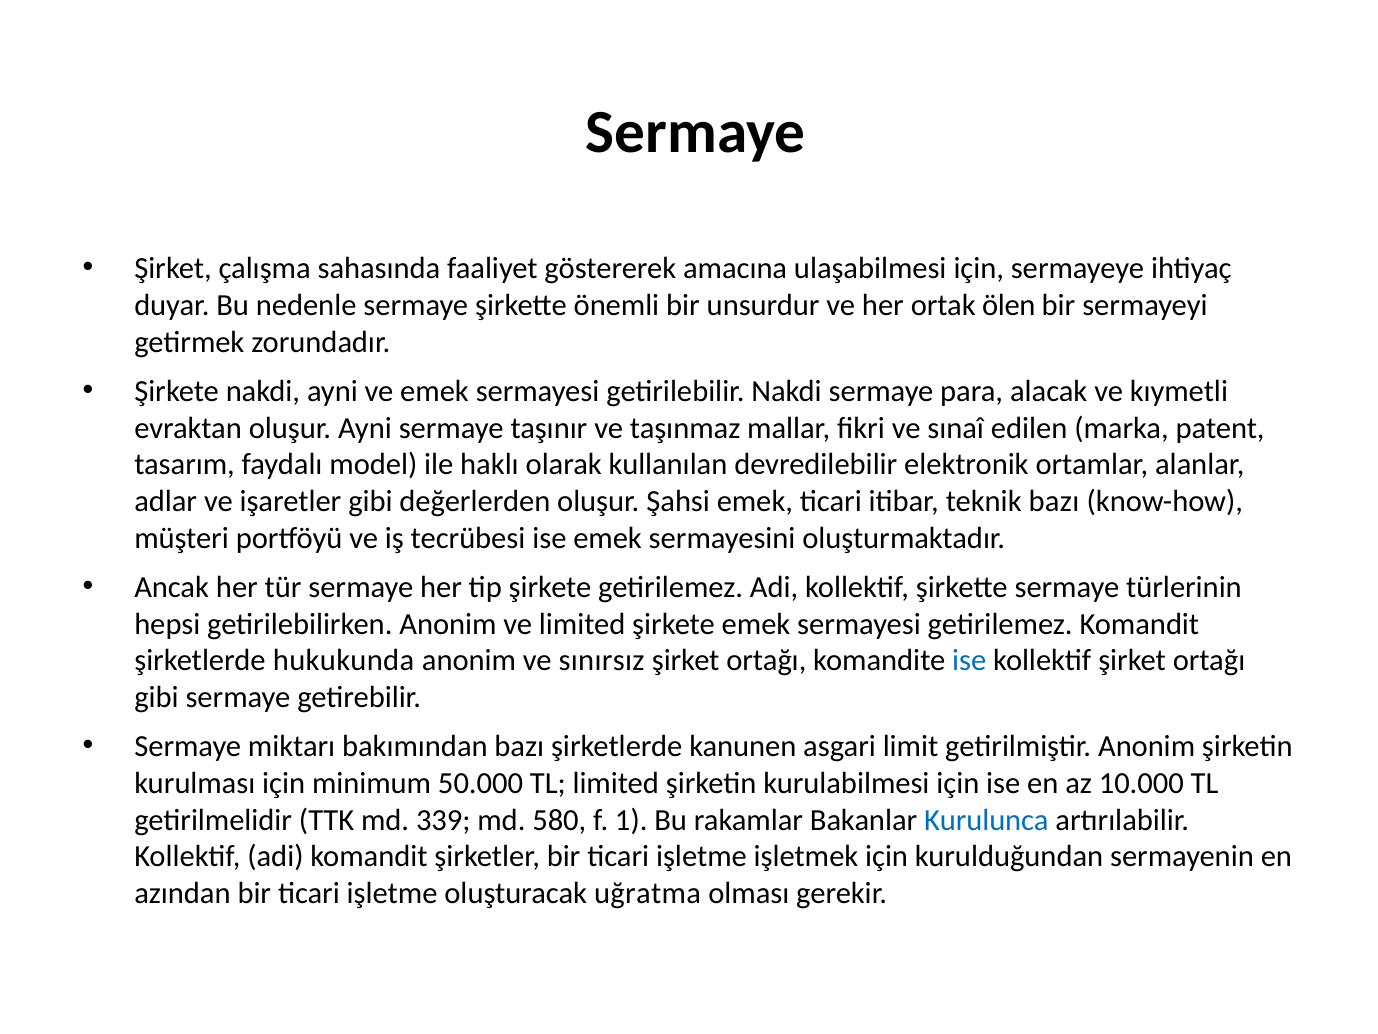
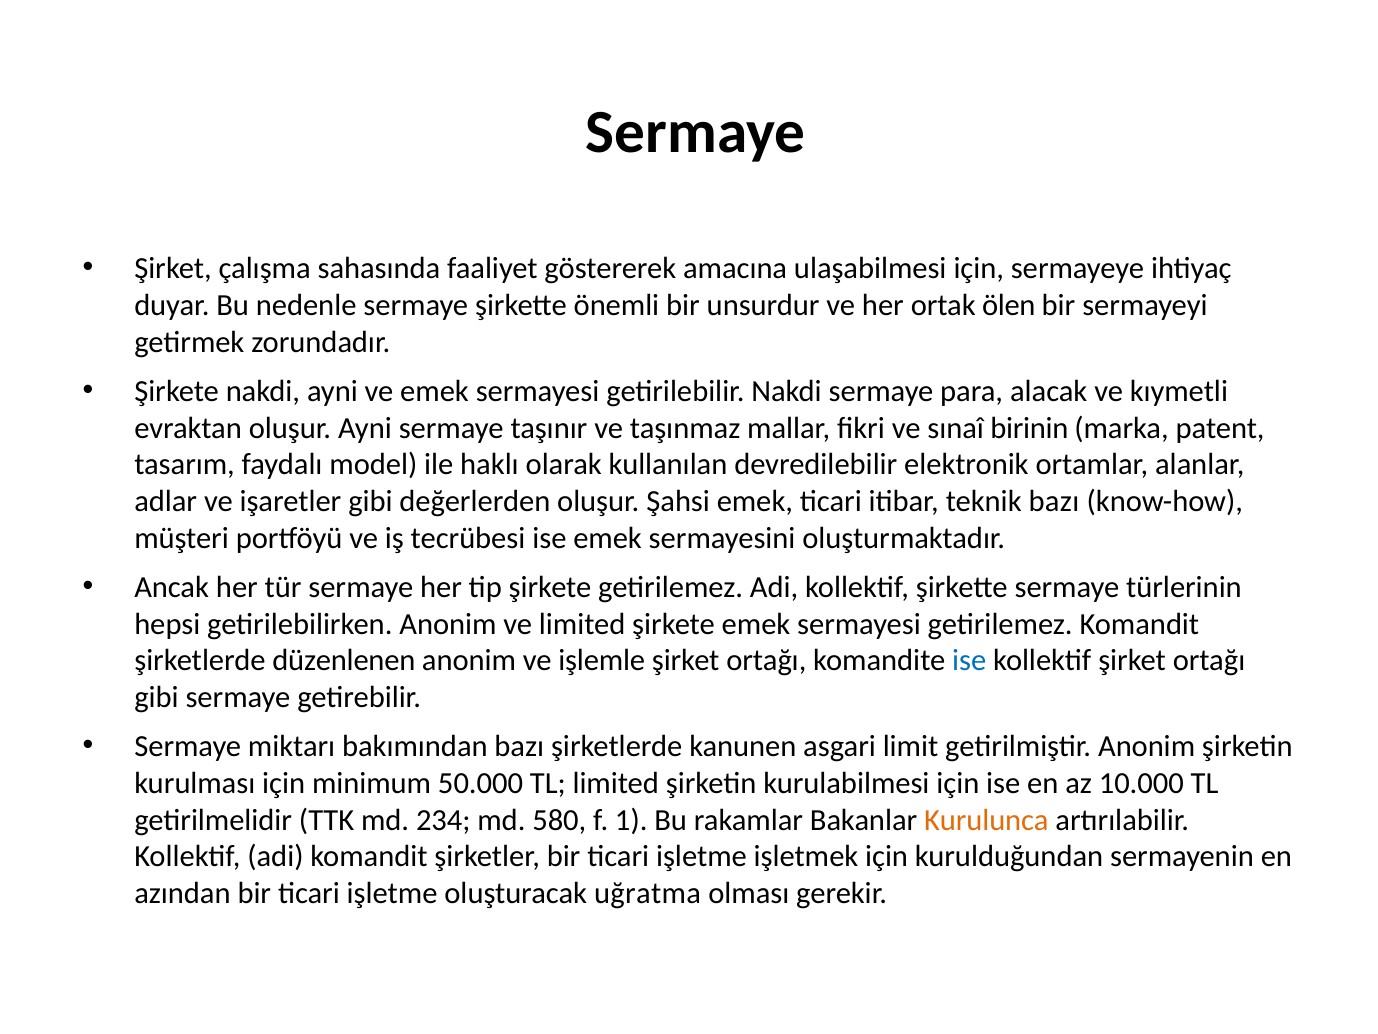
edilen: edilen -> birinin (1029, 428)
hukukunda: hukukunda -> düzenlenen (344, 660)
sınırsız: sınırsız -> işlemle (602, 660)
339: 339 -> 234 (443, 820)
Kurulunca colour: blue -> orange (986, 820)
